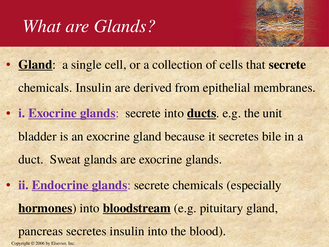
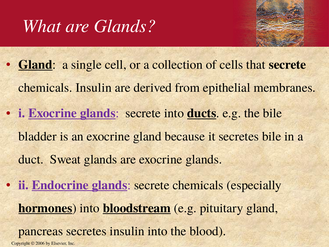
the unit: unit -> bile (272, 113)
